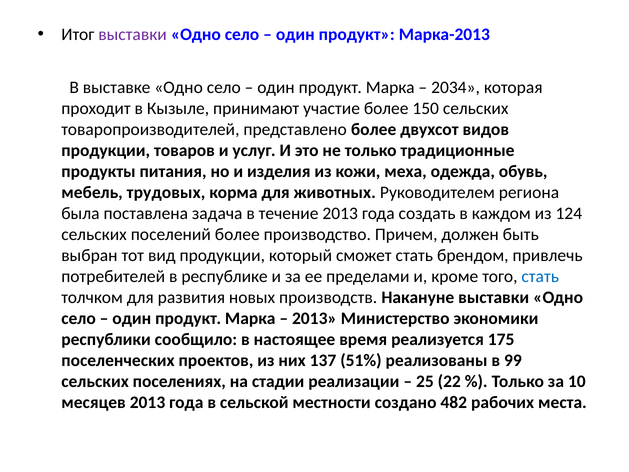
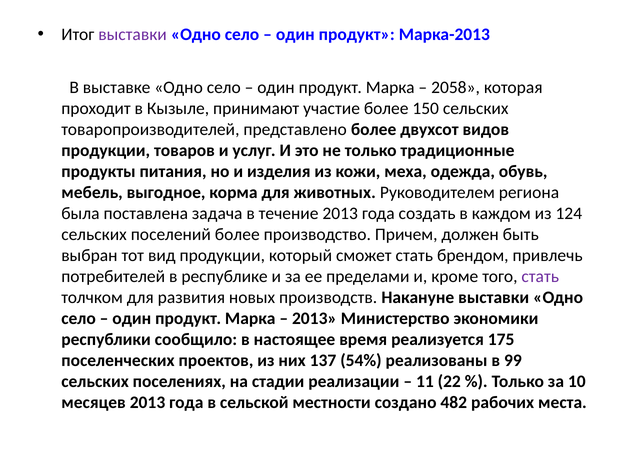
2034: 2034 -> 2058 (456, 88)
трудовых: трудовых -> выгодное (166, 193)
стать colour: blue -> purple (540, 276)
51%: 51% -> 54% (361, 360)
25: 25 -> 11 (425, 381)
